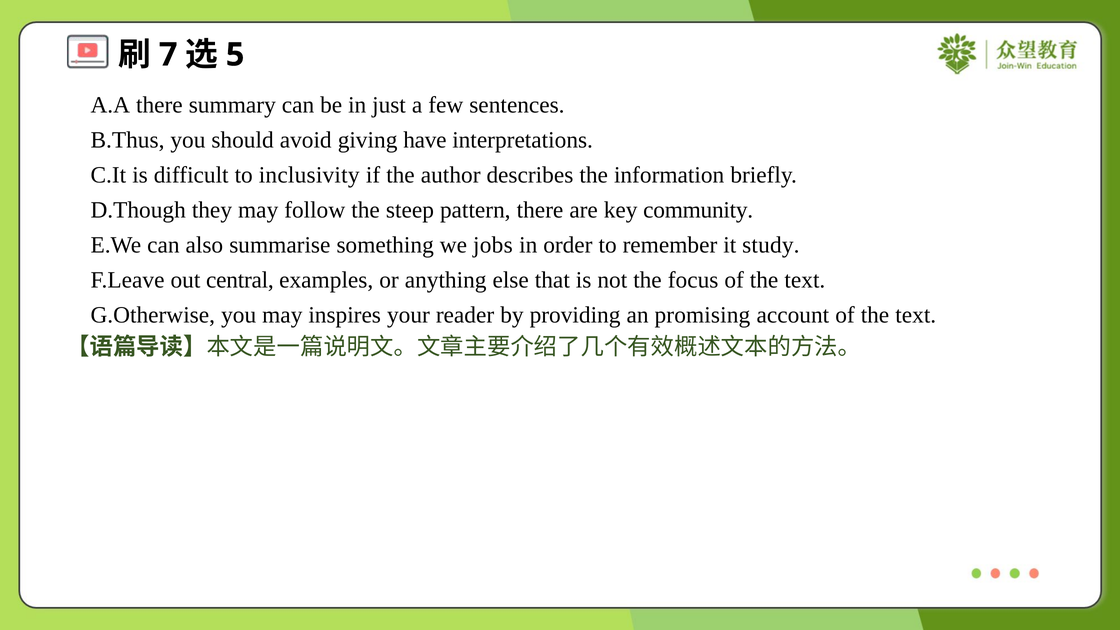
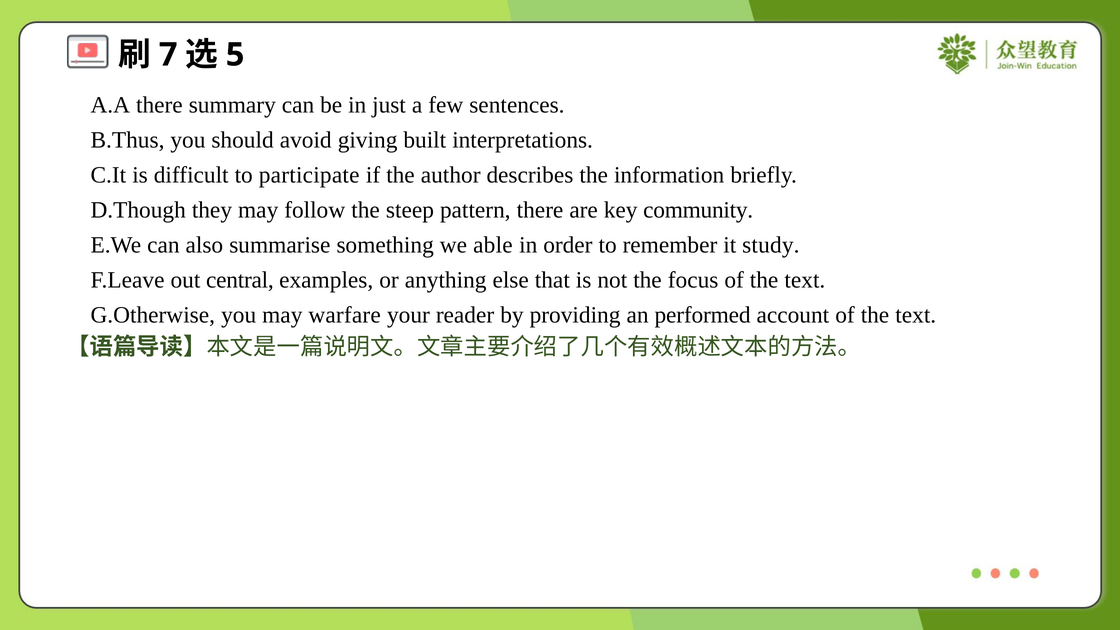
have: have -> built (425, 140)
inclusivity: inclusivity -> participate (309, 175)
jobs: jobs -> able (493, 245)
inspires: inspires -> warfare (345, 315)
promising: promising -> performed (703, 315)
